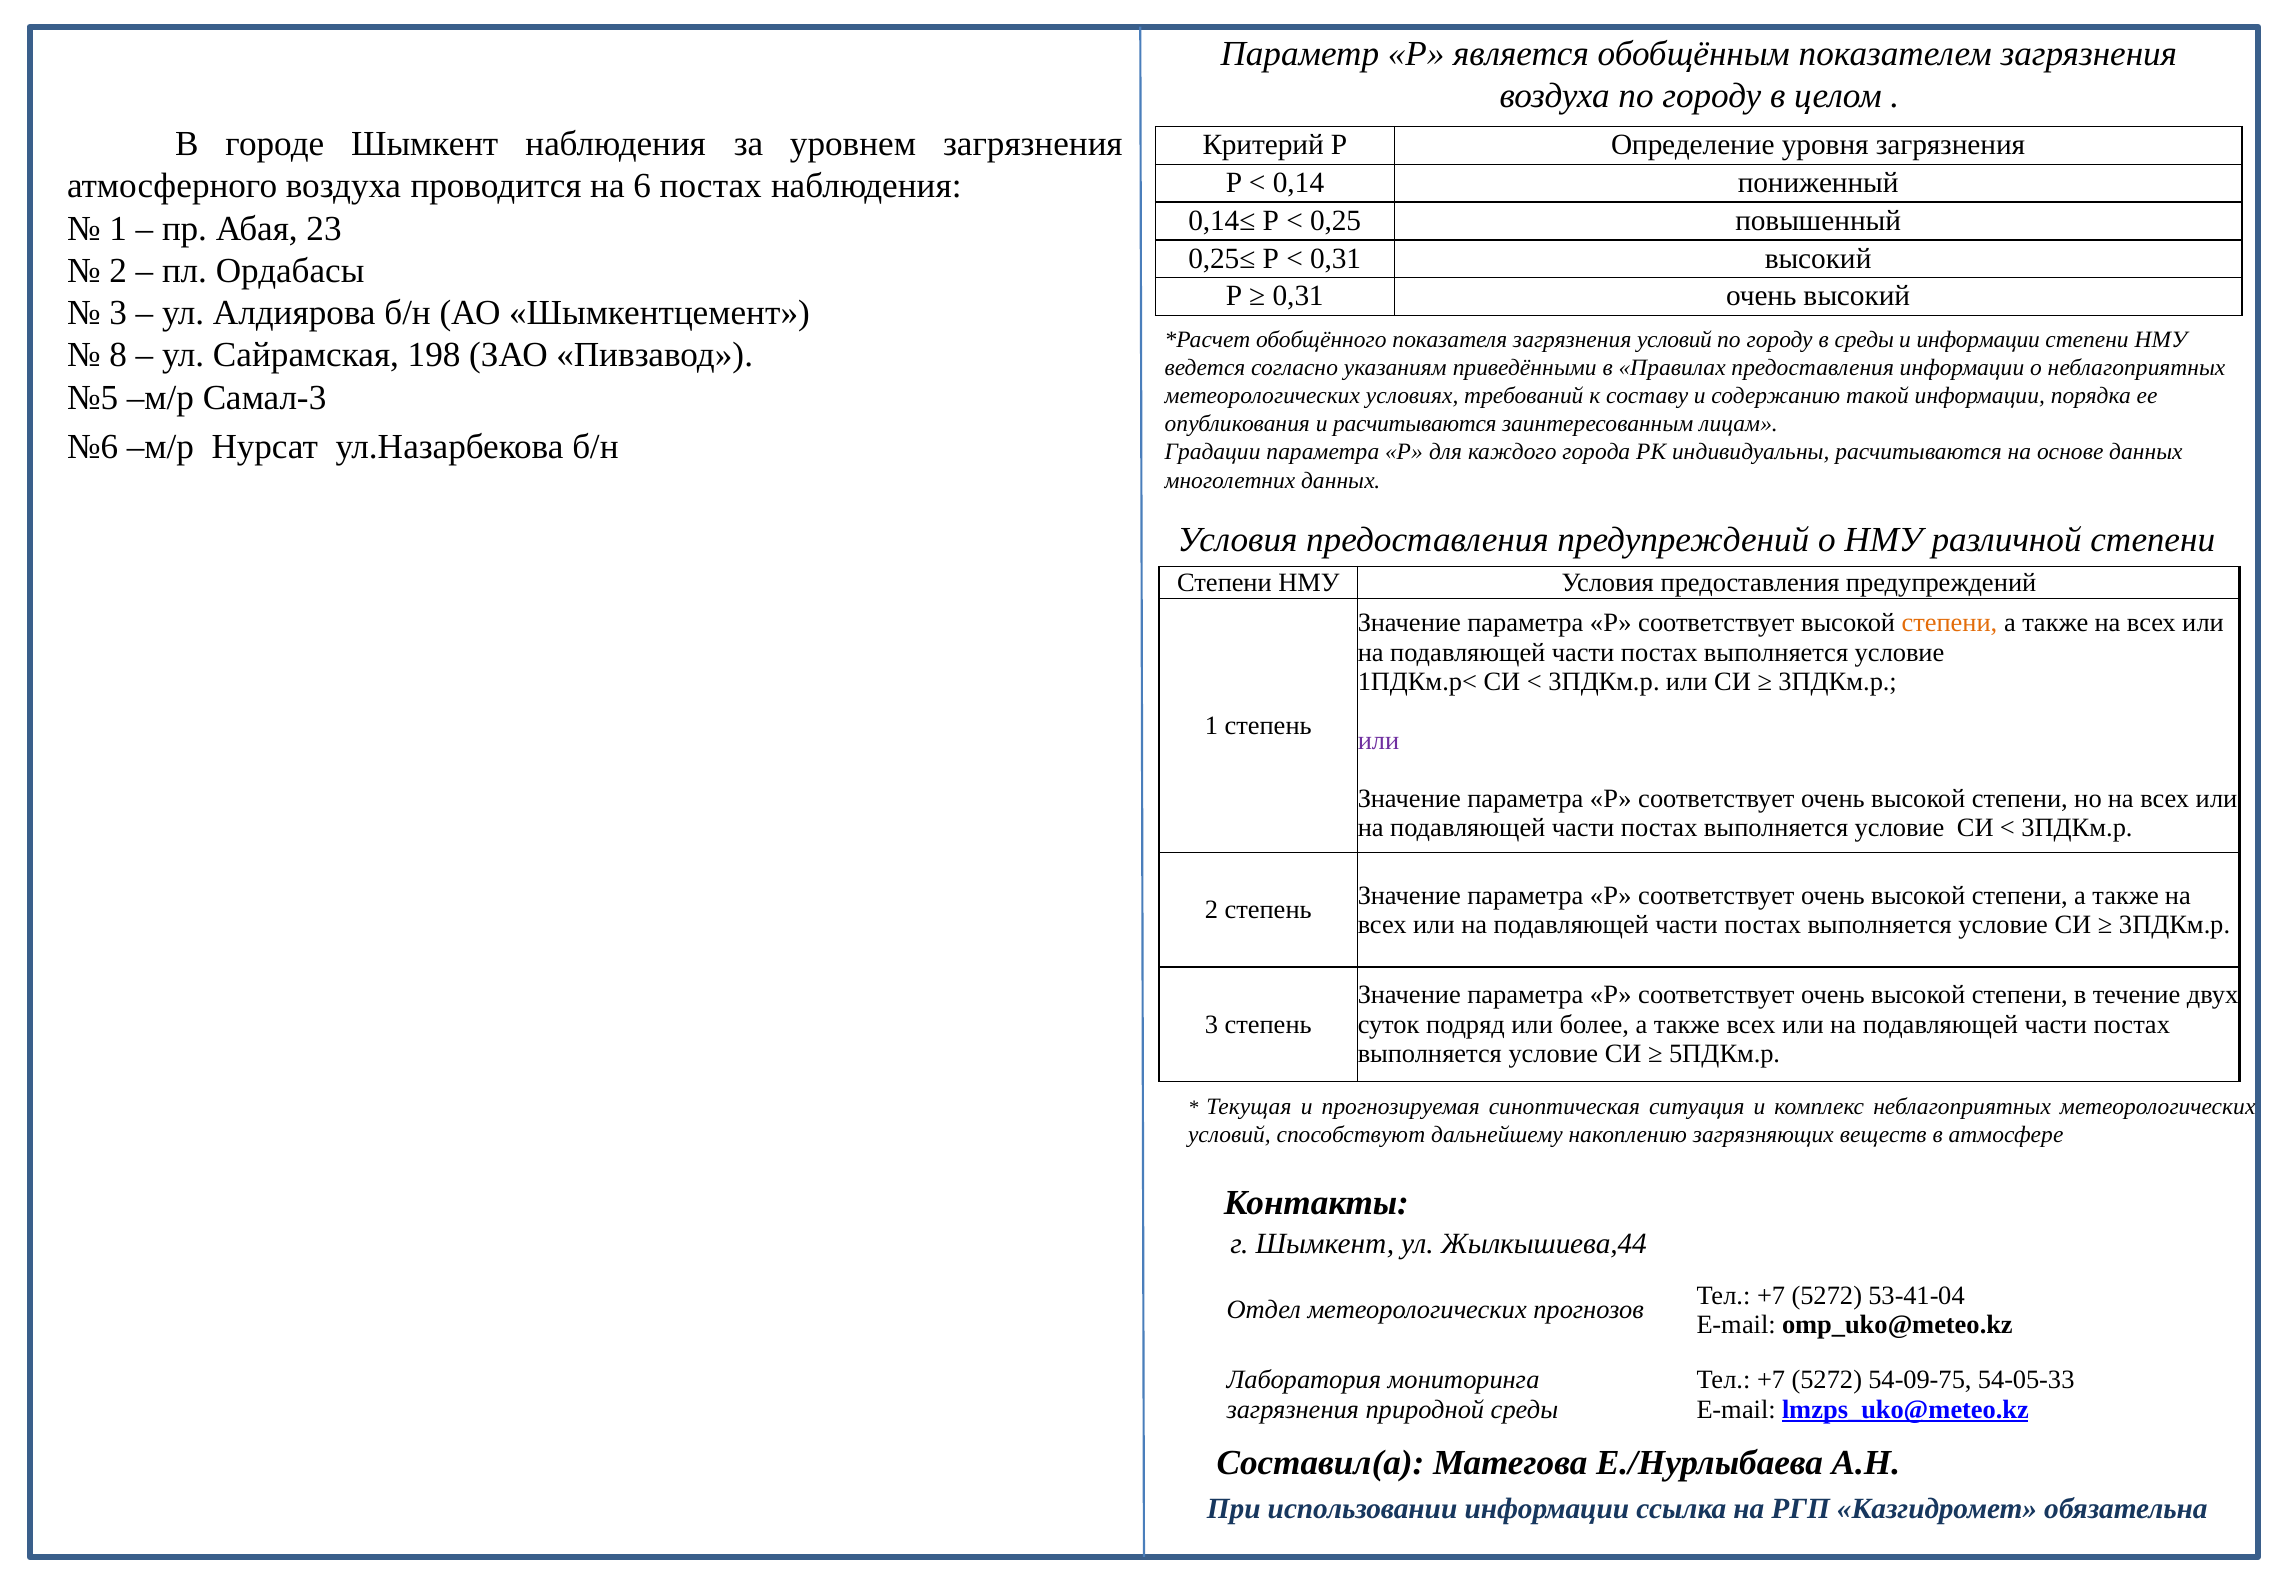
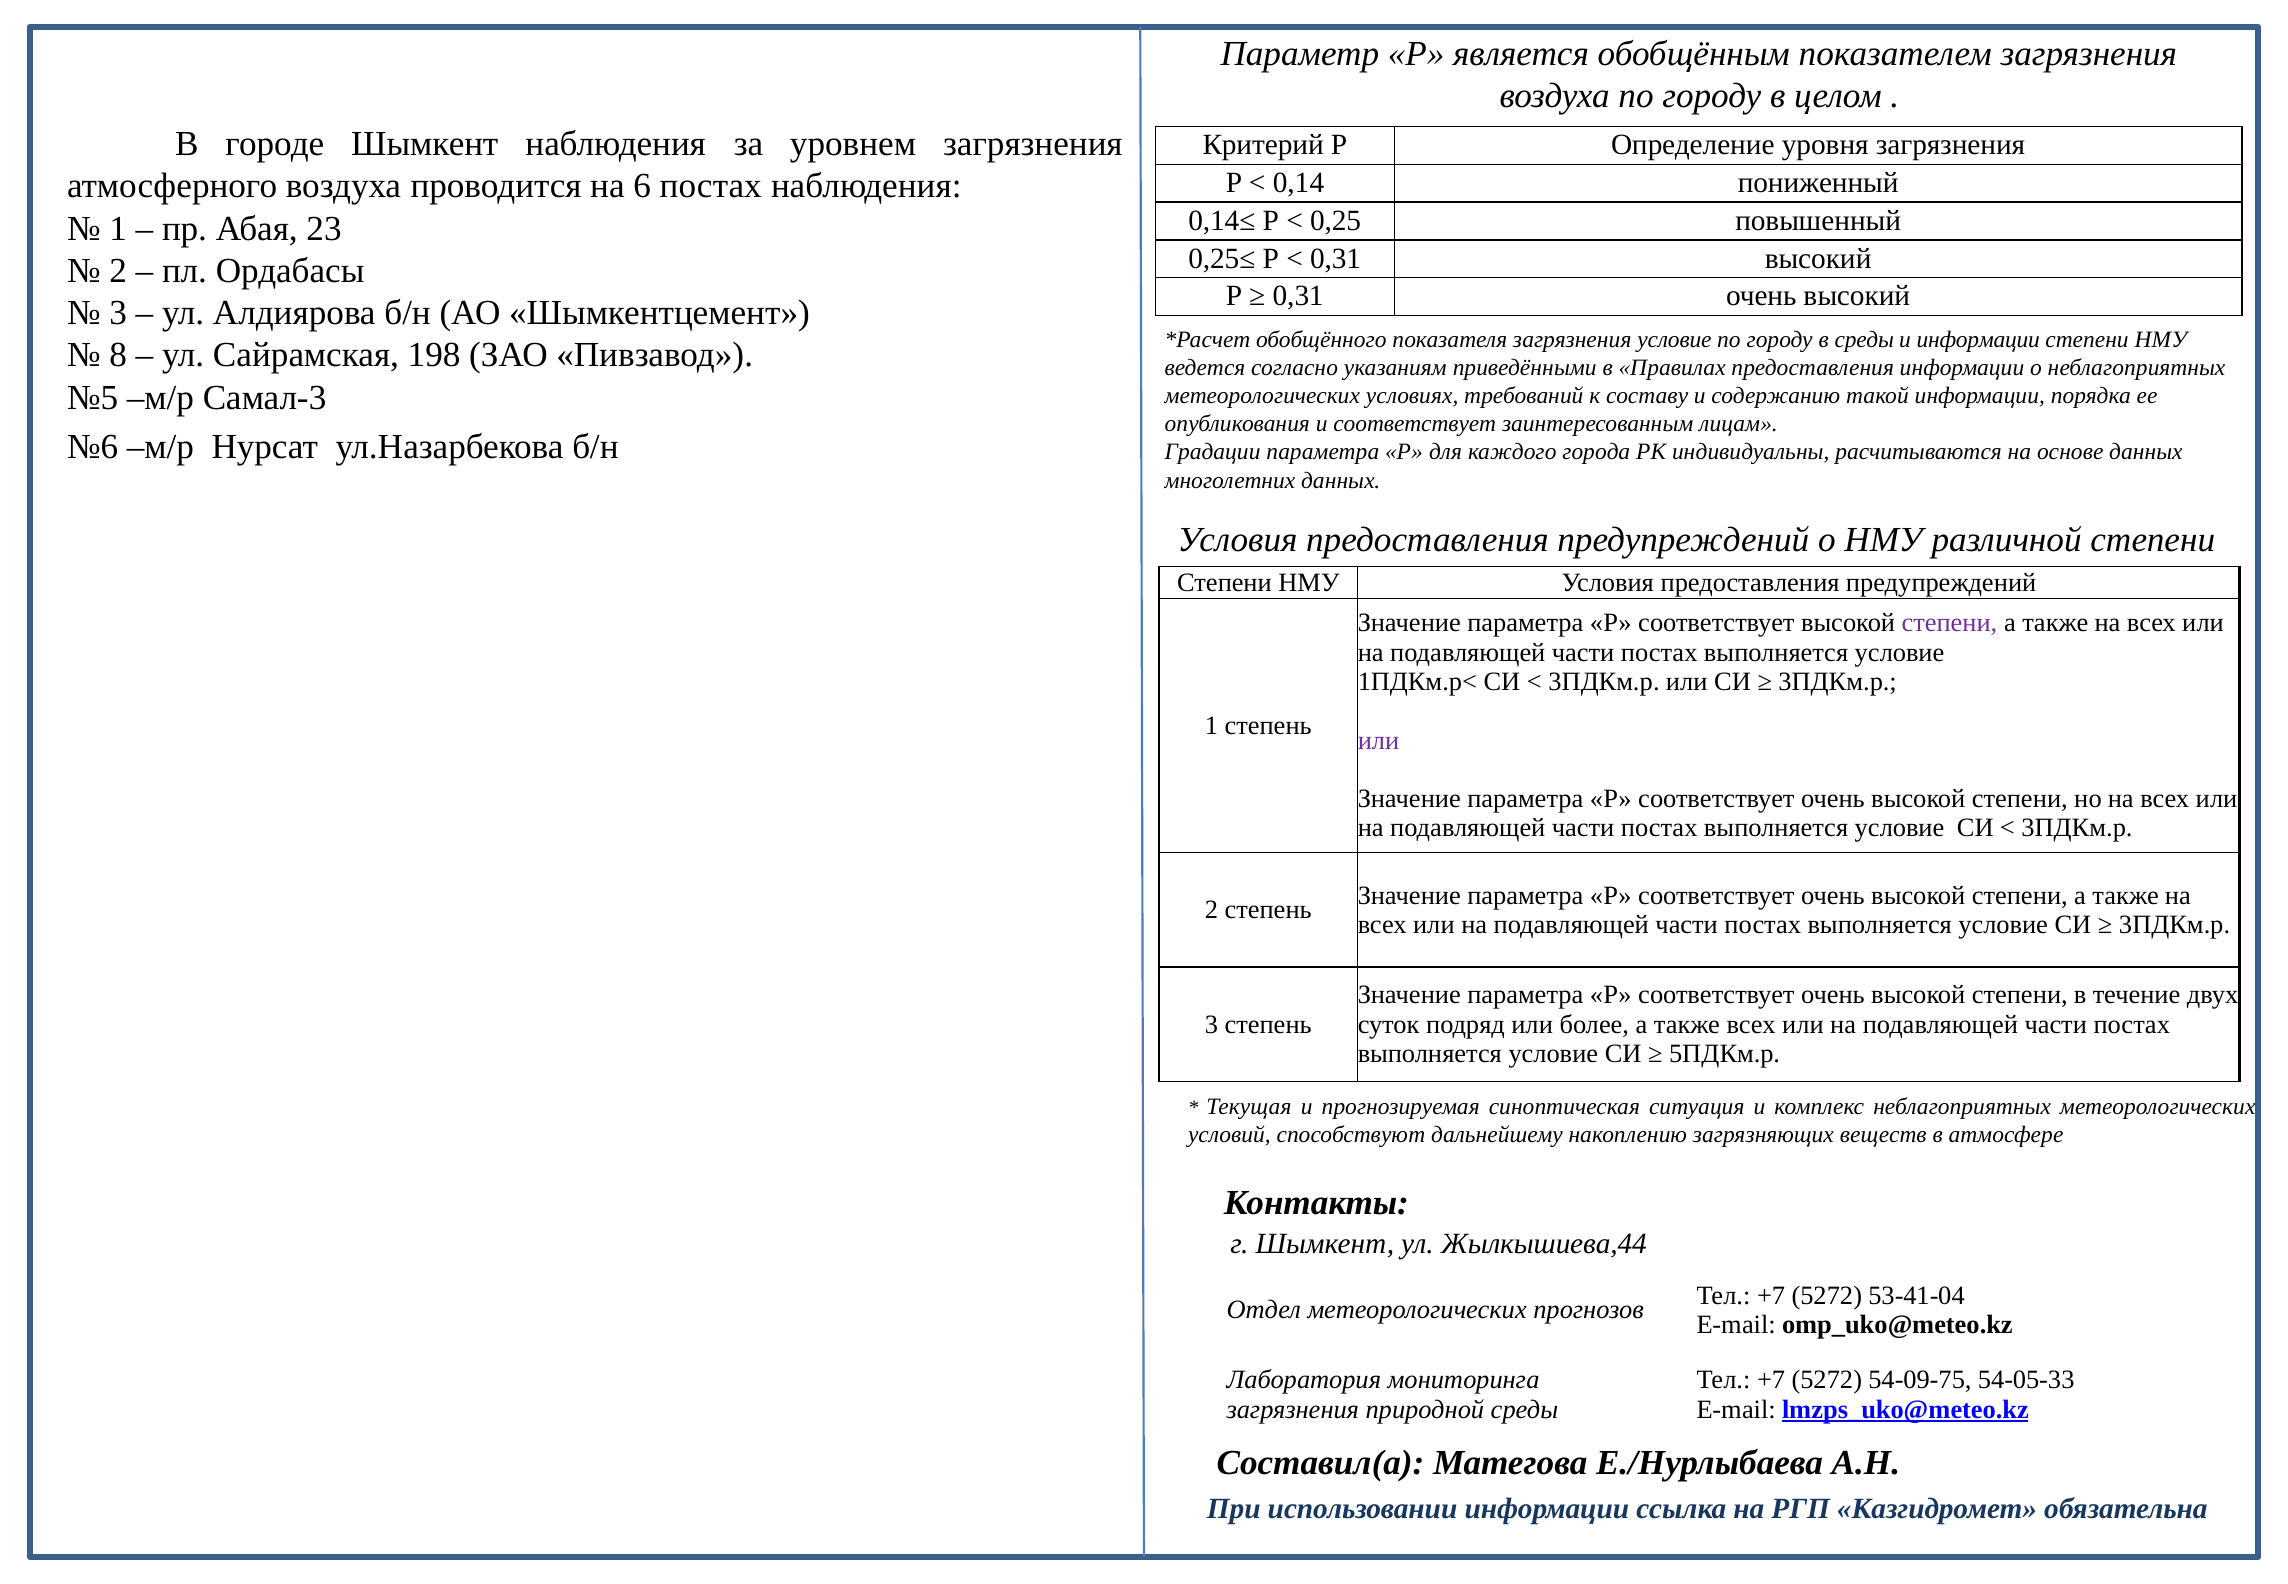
загрязнения условий: условий -> условие (1674, 340)
и расчитываются: расчитываются -> соответствует (1415, 424)
степени colour: orange -> purple (1949, 623)
